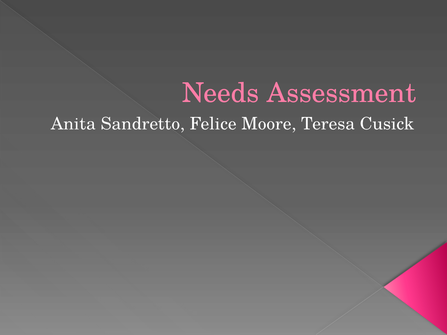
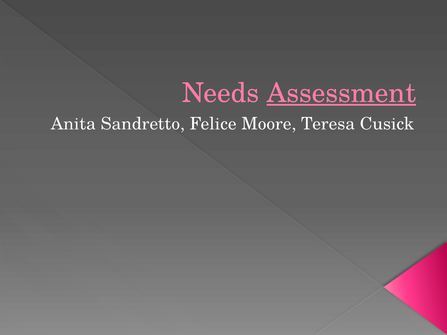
Assessment underline: none -> present (341, 93)
